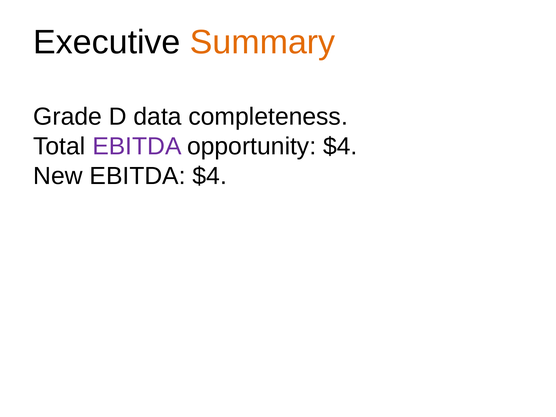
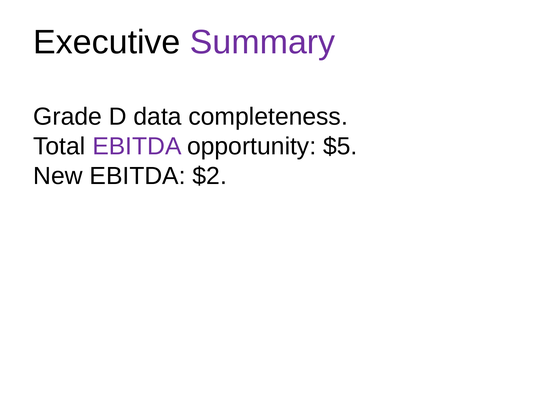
Summary colour: orange -> purple (263, 42)
opportunity $4: $4 -> $5 (340, 146)
EBITDA $4: $4 -> $2 (210, 176)
